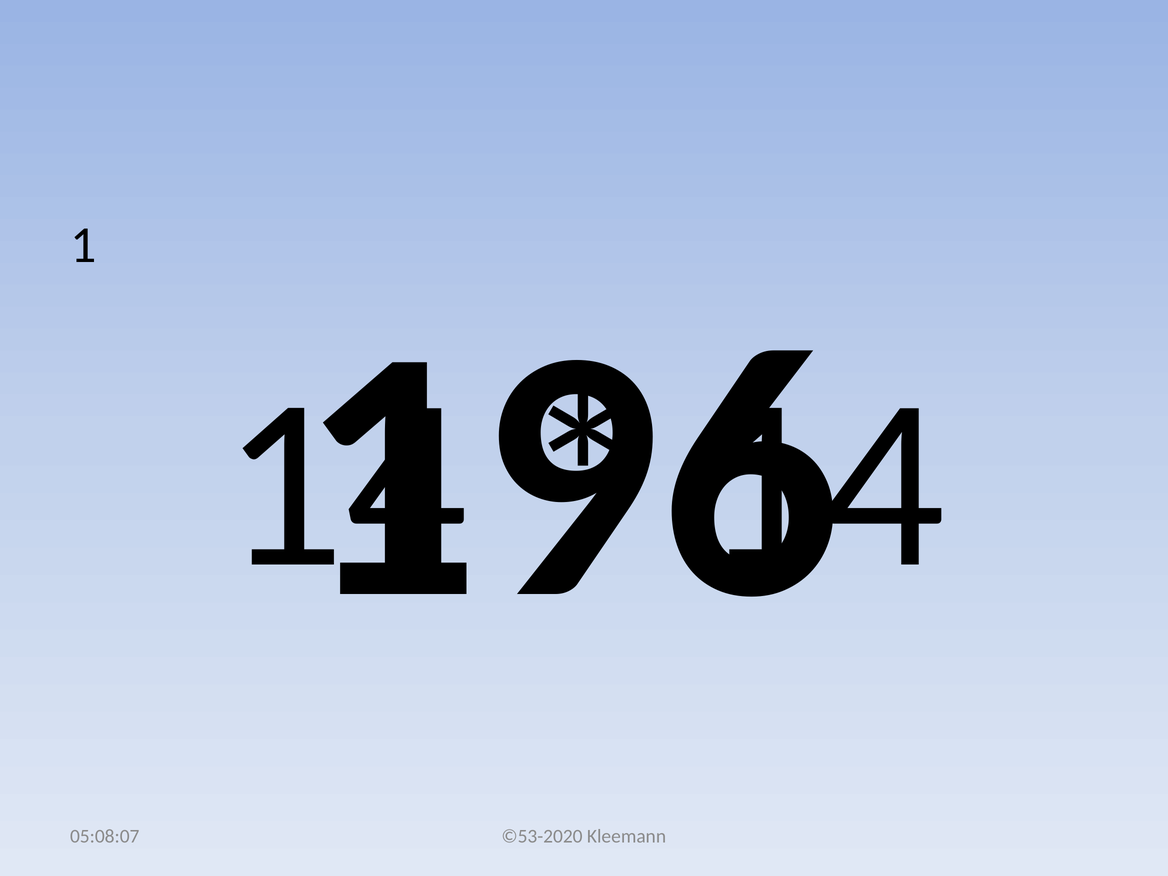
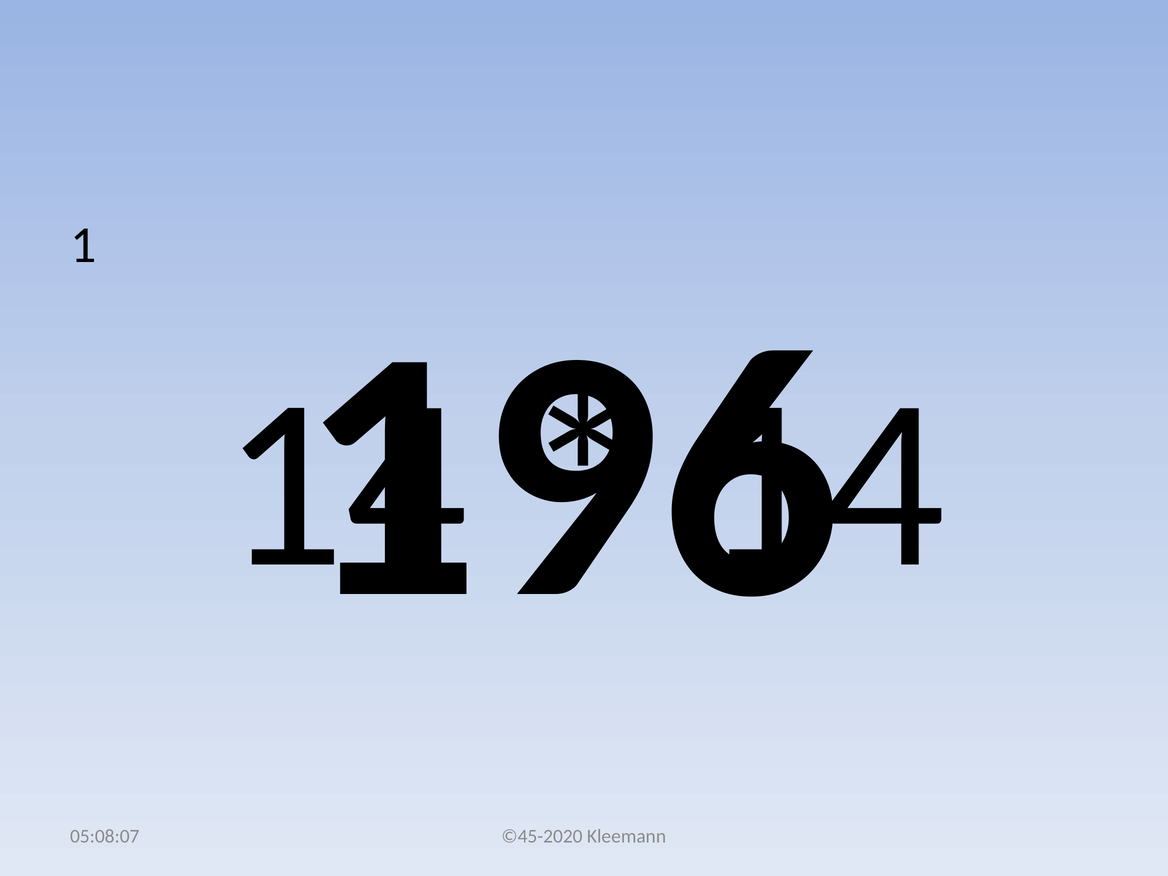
©53-2020: ©53-2020 -> ©45-2020 (542, 836)
